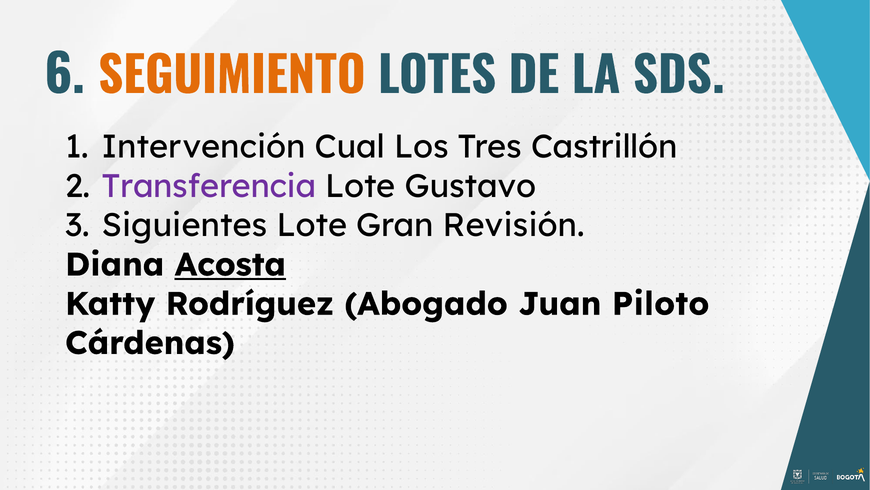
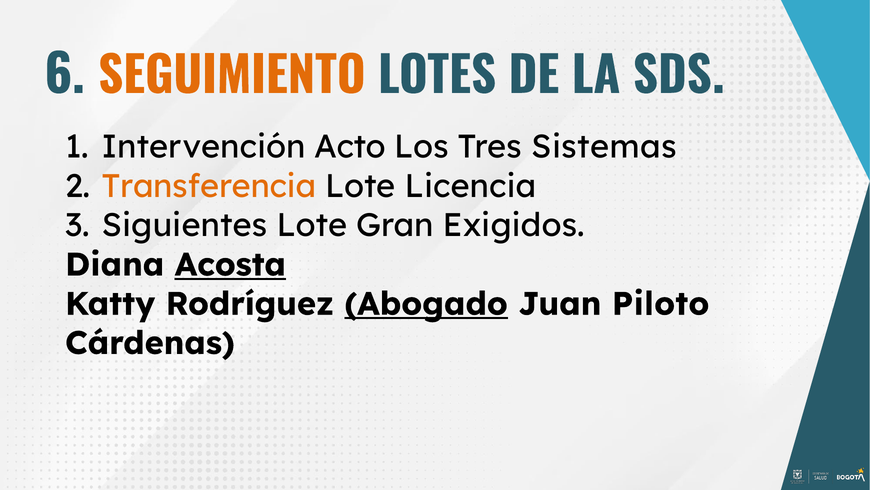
Cual: Cual -> Acto (350, 147)
Castrillón: Castrillón -> Sistemas (604, 147)
Transferencia colour: purple -> orange (209, 186)
Gustavo: Gustavo -> Licencia (471, 186)
Revisión: Revisión -> Exigidos (514, 225)
Abogado underline: none -> present (426, 304)
